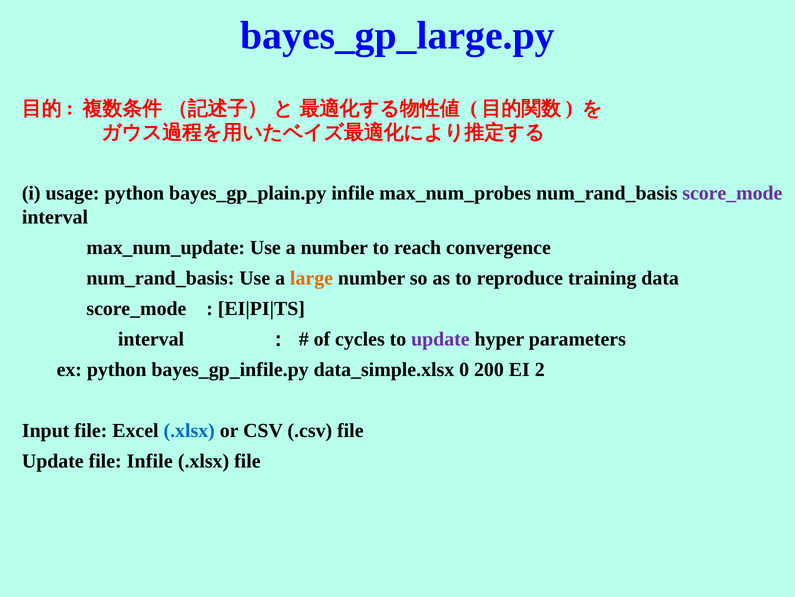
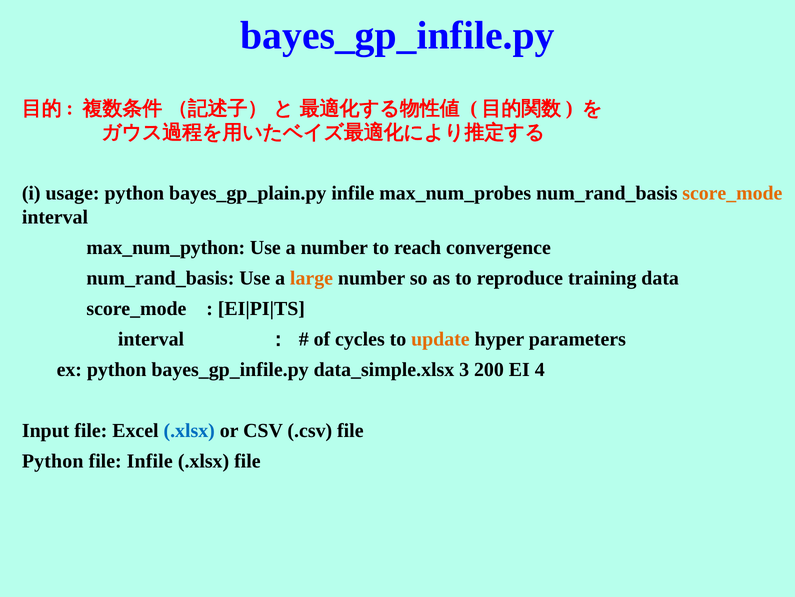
bayes_gp_large.py: bayes_gp_large.py -> bayes_gp_infile.py (397, 35)
score_mode colour: purple -> orange (732, 193)
max_num_update: max_num_update -> max_num_python (166, 247)
update colour: purple -> orange (440, 339)
0: 0 -> 3 (464, 369)
2: 2 -> 4 (540, 369)
Update: Update -> Python (53, 461)
